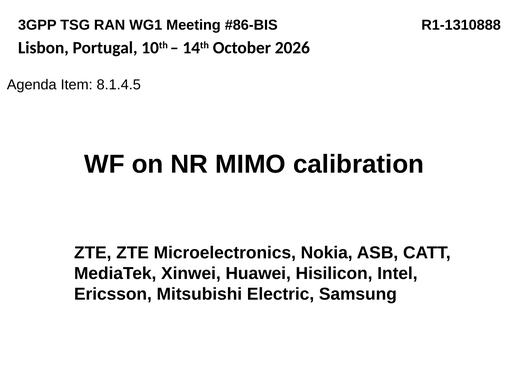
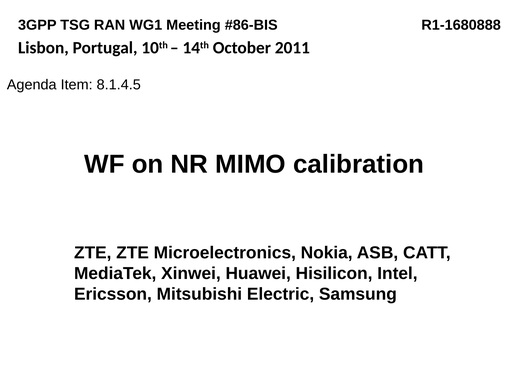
R1-1310888: R1-1310888 -> R1-1680888 (461, 25)
2026: 2026 -> 2011 (292, 48)
